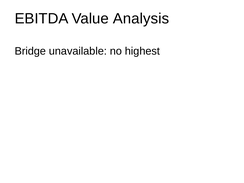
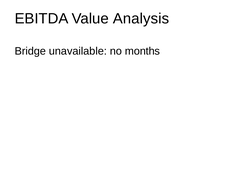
highest: highest -> months (142, 51)
